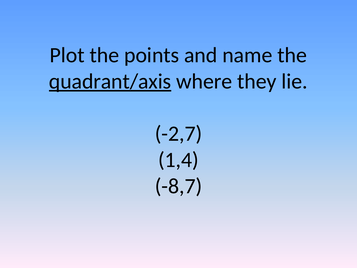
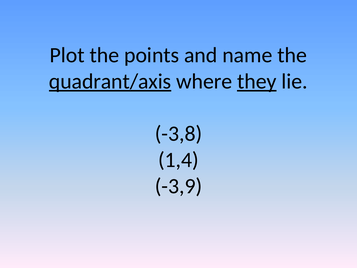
they underline: none -> present (257, 81)
-2,7: -2,7 -> -3,8 (178, 134)
-8,7: -8,7 -> -3,9 (178, 186)
